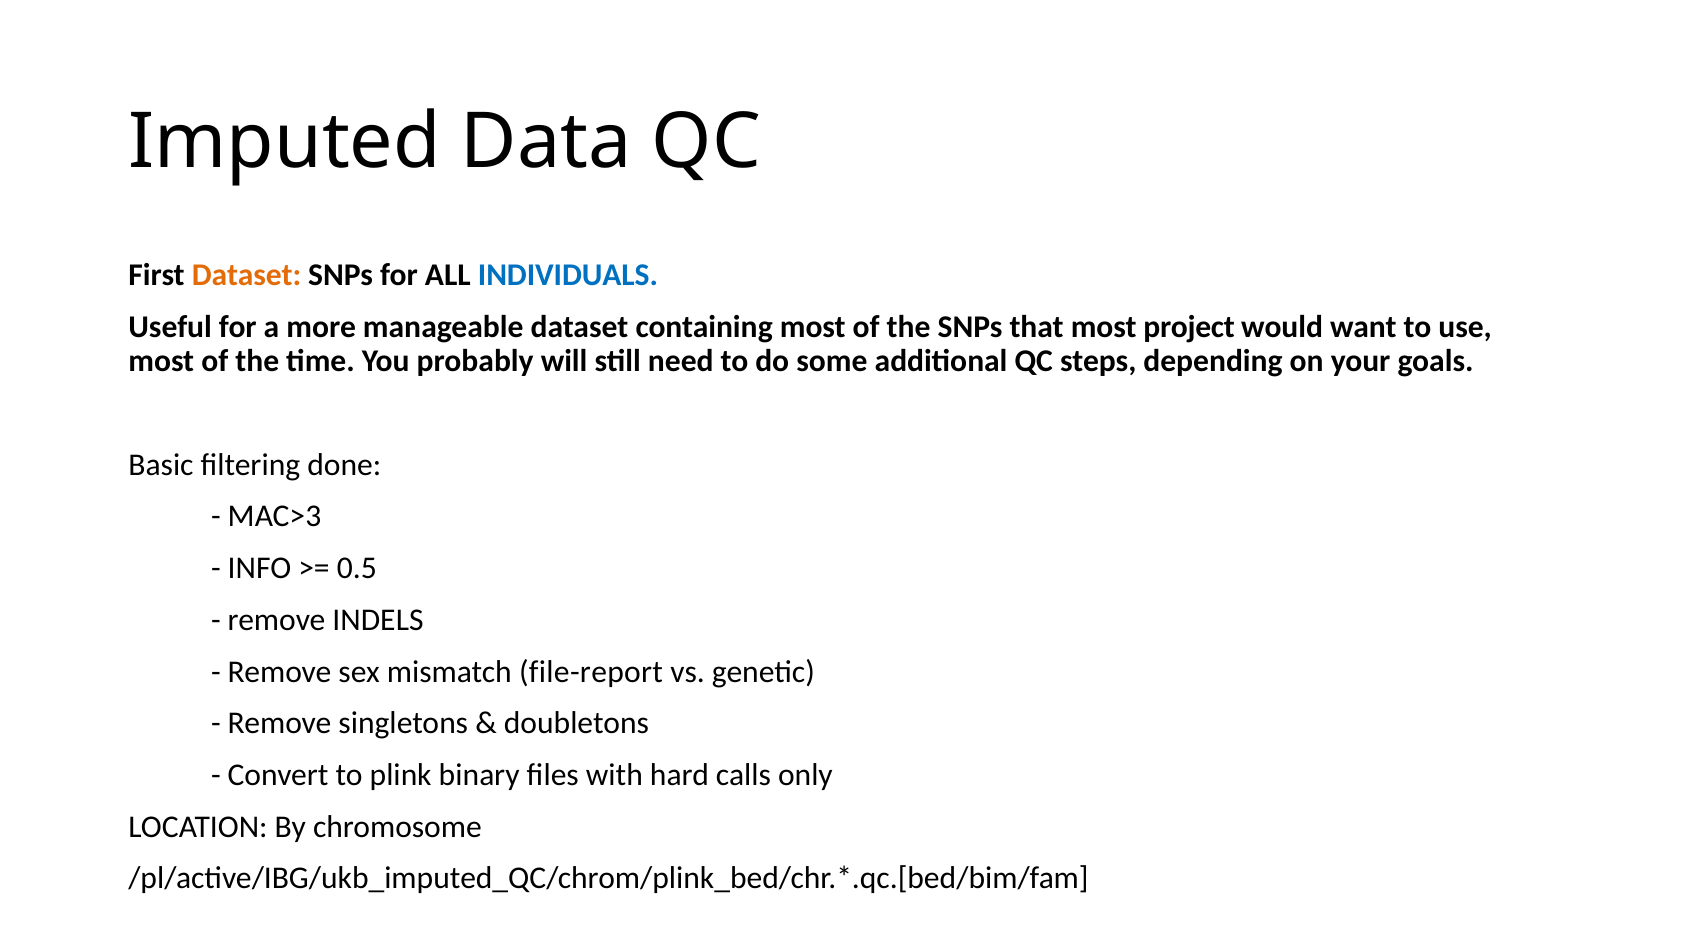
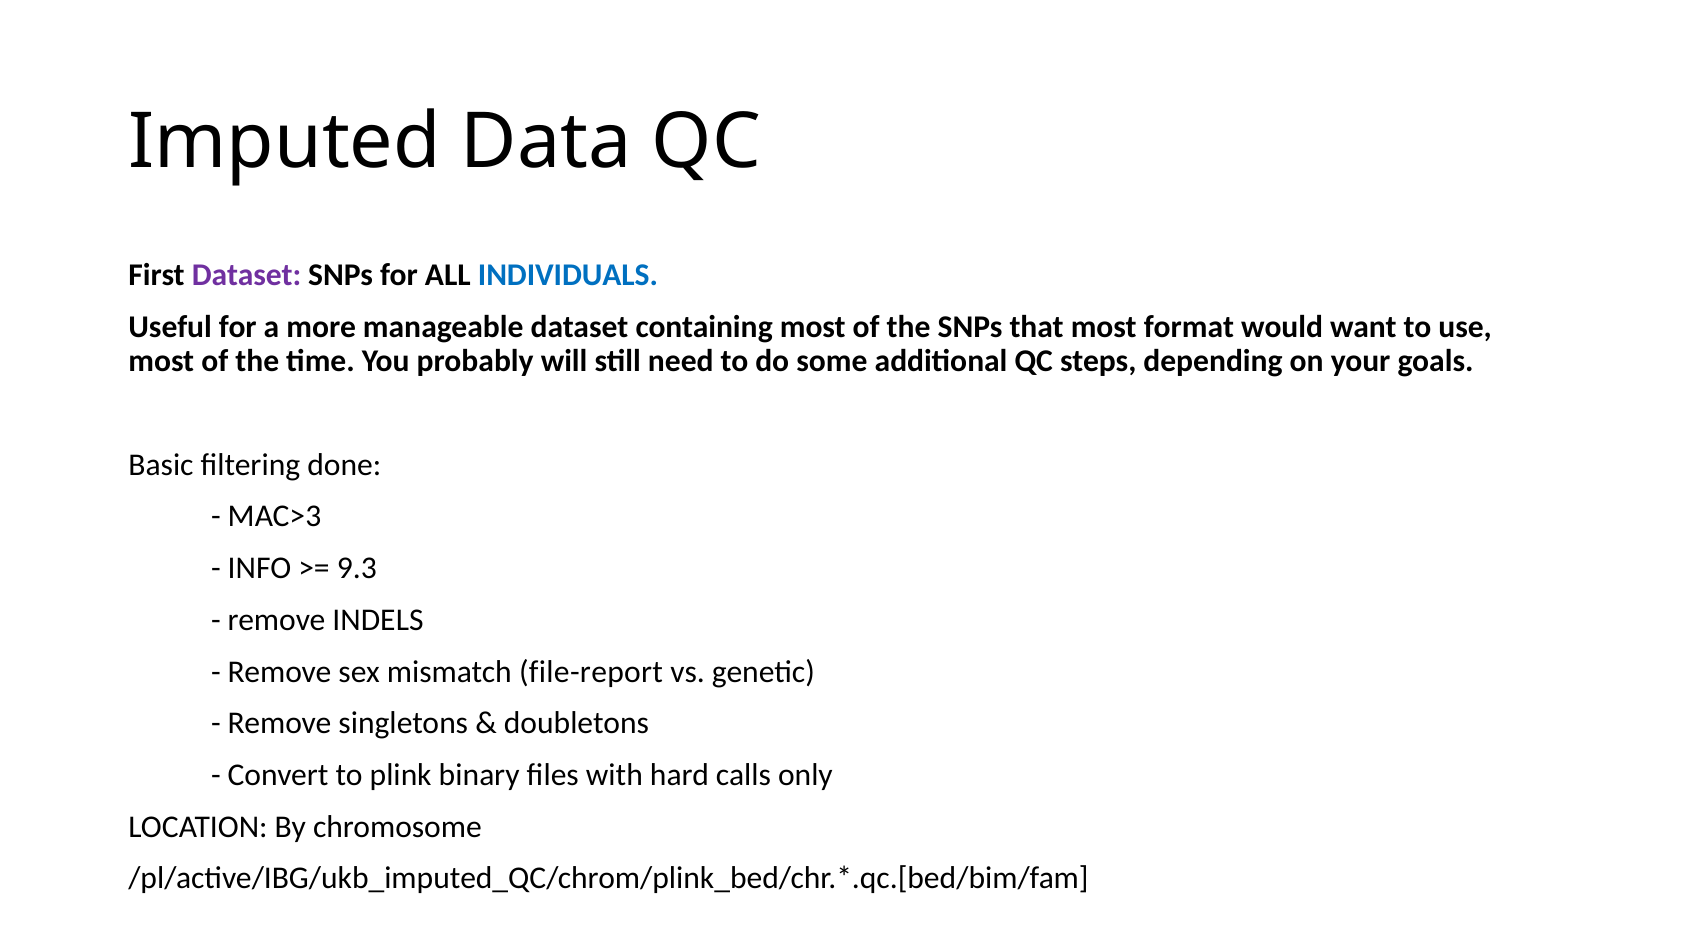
Dataset colour: orange -> purple (247, 276)
project: project -> format (1189, 327)
0.5: 0.5 -> 9.3 (357, 568)
